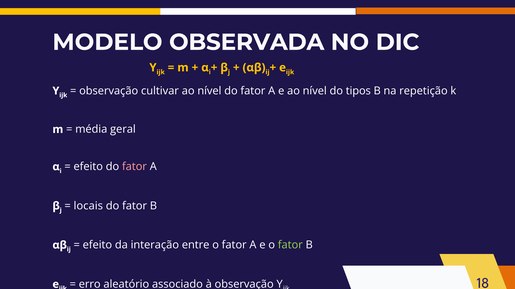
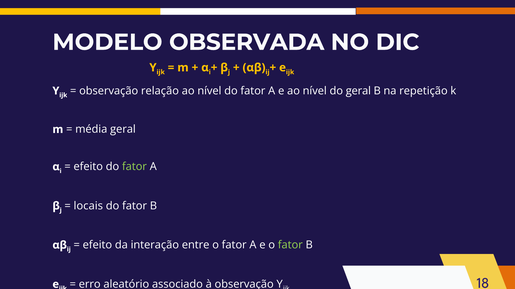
cultivar: cultivar -> relação (160, 91)
do tipos: tipos -> geral (358, 91)
fator colour: pink -> light green (134, 167)
